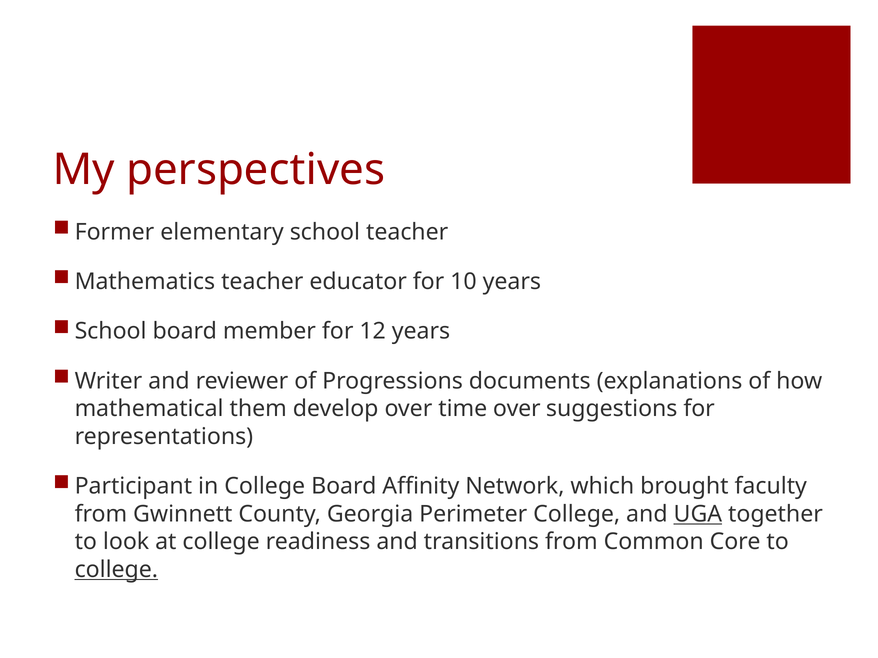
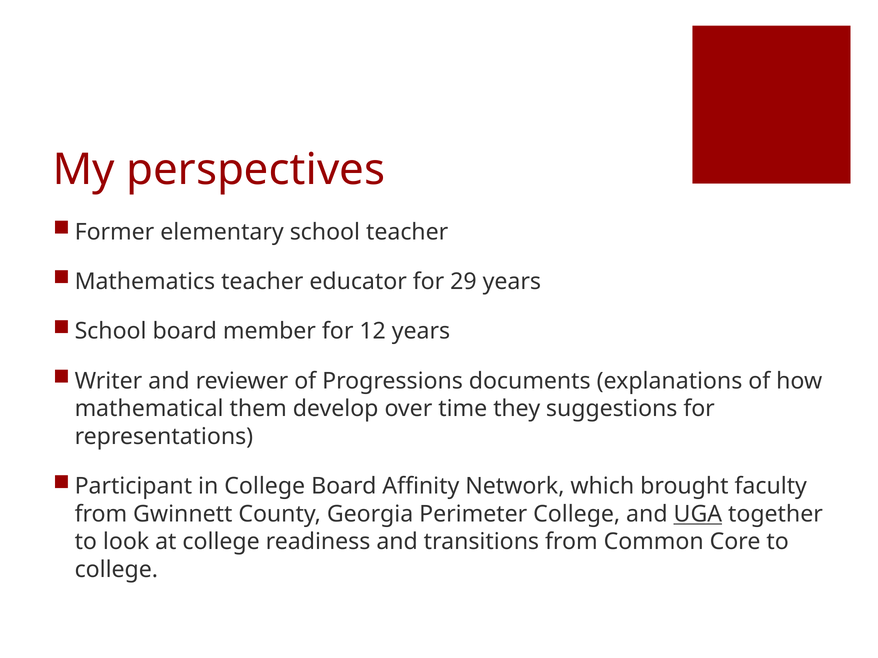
10: 10 -> 29 (463, 282)
time over: over -> they (517, 409)
college underline: present -> none (116, 570)
